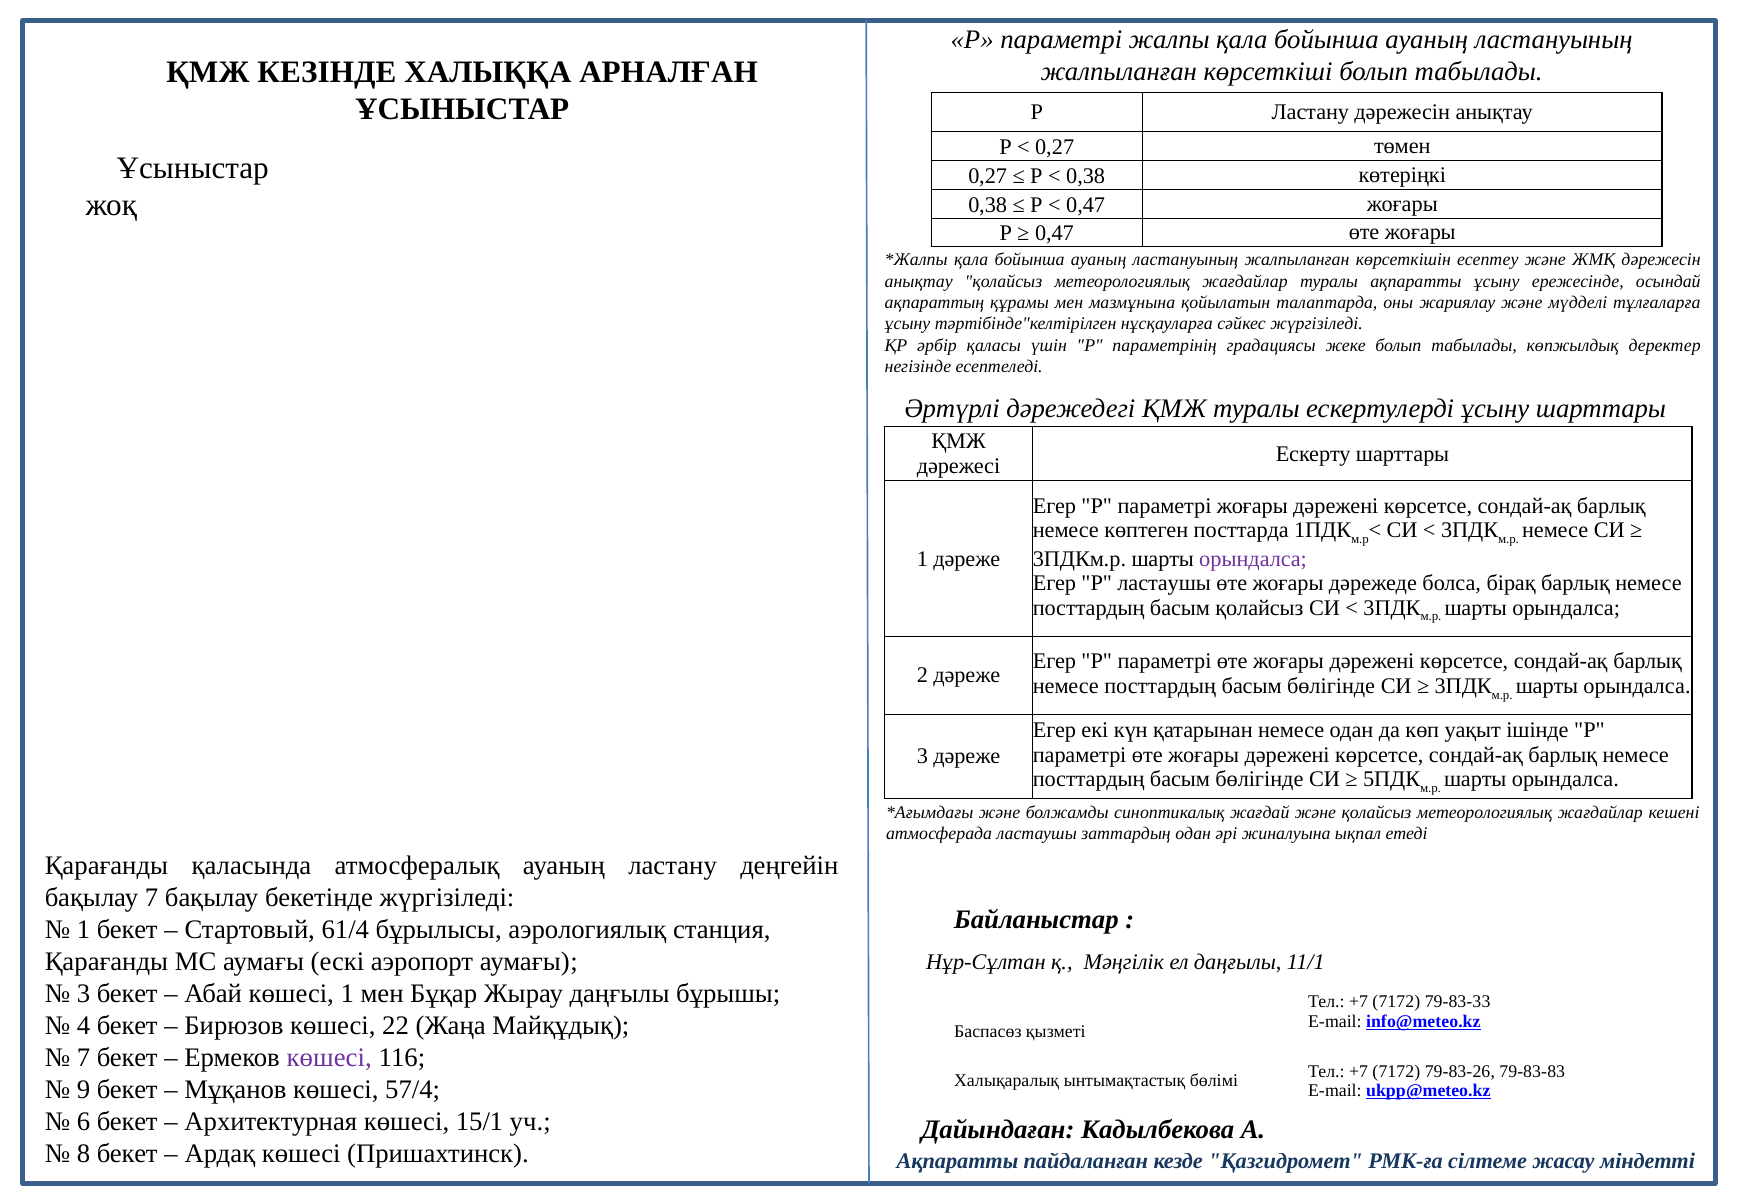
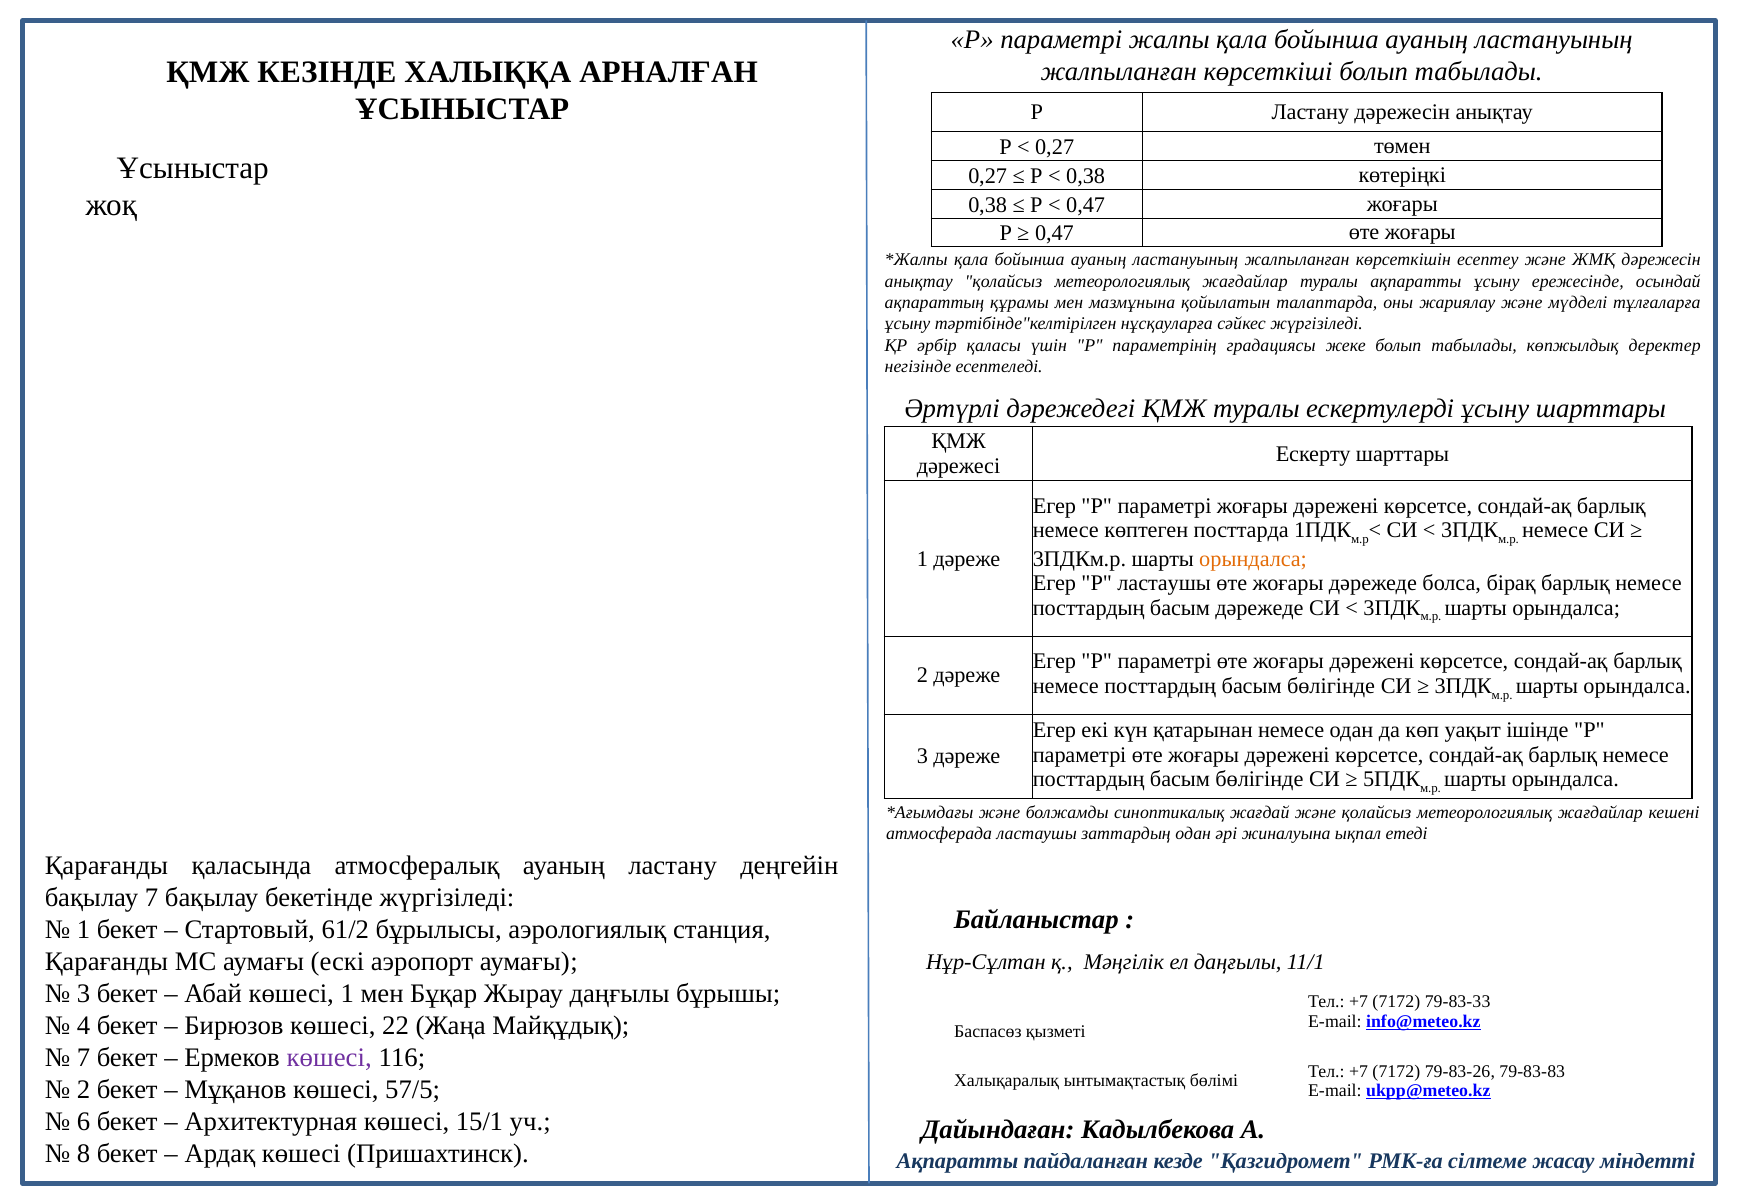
орындалса colour: purple -> orange (1253, 558)
басым қолайсыз: қолайсыз -> дәрежеде (1259, 607)
61/4: 61/4 -> 61/2 (345, 929)
9: 9 -> 2 (84, 1089)
57/4: 57/4 -> 57/5 (413, 1089)
